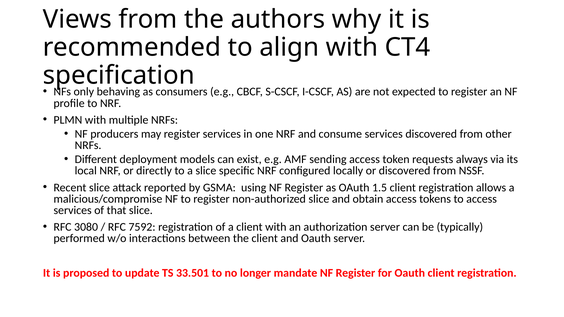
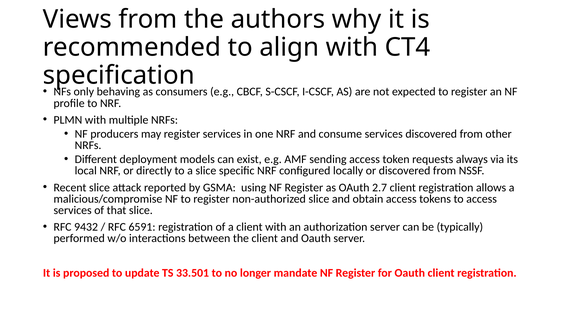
1.5: 1.5 -> 2.7 (380, 188)
3080: 3080 -> 9432 (86, 227)
7592: 7592 -> 6591 (142, 227)
